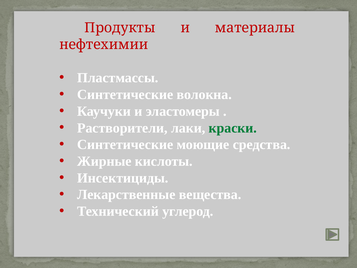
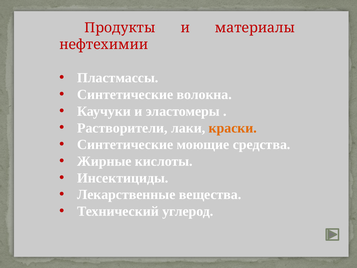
краски colour: green -> orange (233, 128)
